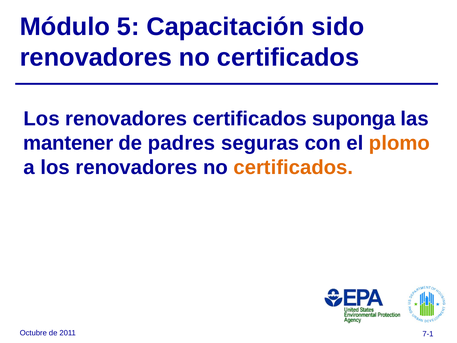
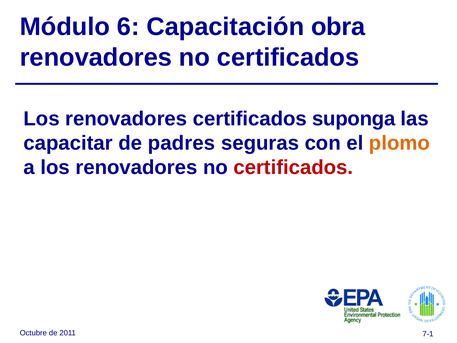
5: 5 -> 6 (128, 27)
sido: sido -> obra (338, 27)
mantener: mantener -> capacitar (68, 143)
certificados colour: orange -> red (293, 167)
